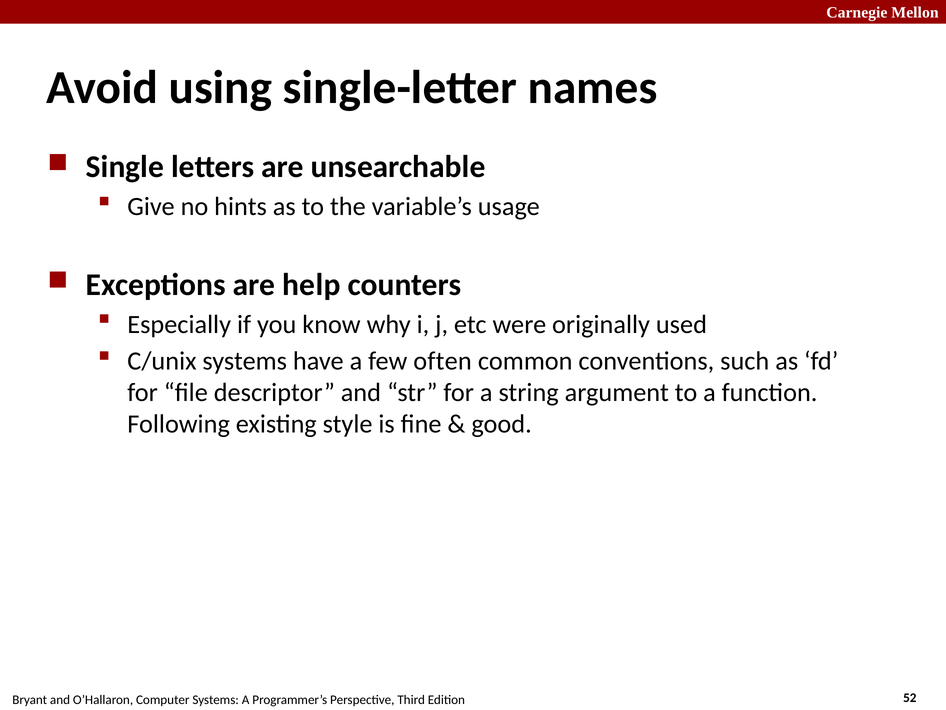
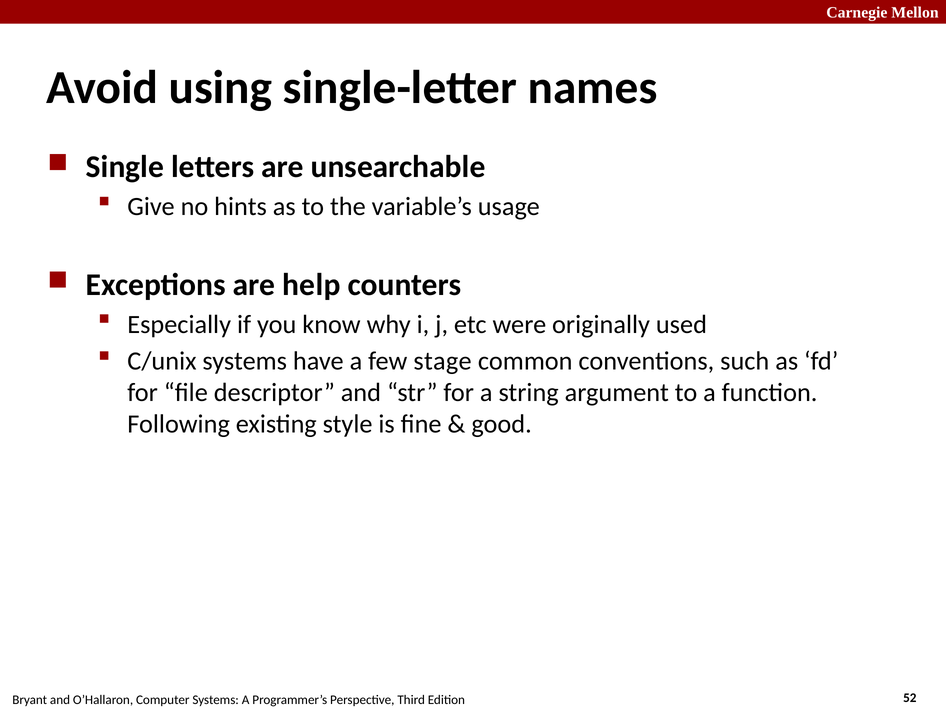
often: often -> stage (443, 361)
